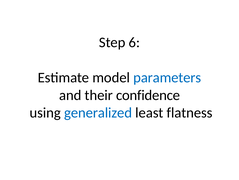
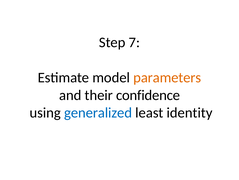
6: 6 -> 7 (134, 42)
parameters colour: blue -> orange (167, 77)
flatness: flatness -> identity (190, 112)
